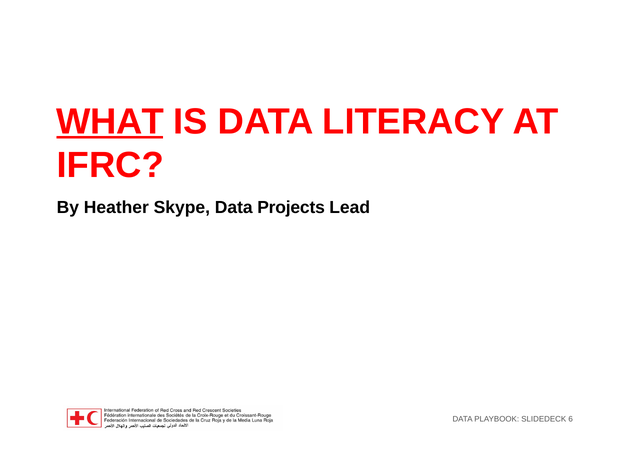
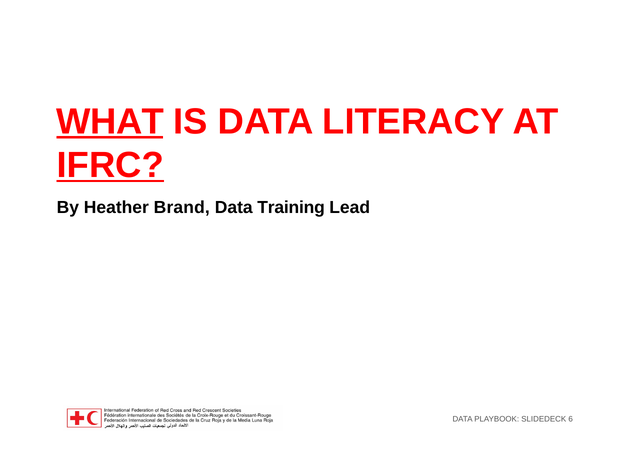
IFRC underline: none -> present (110, 165)
Skype: Skype -> Brand (182, 208)
Projects: Projects -> Training (291, 208)
